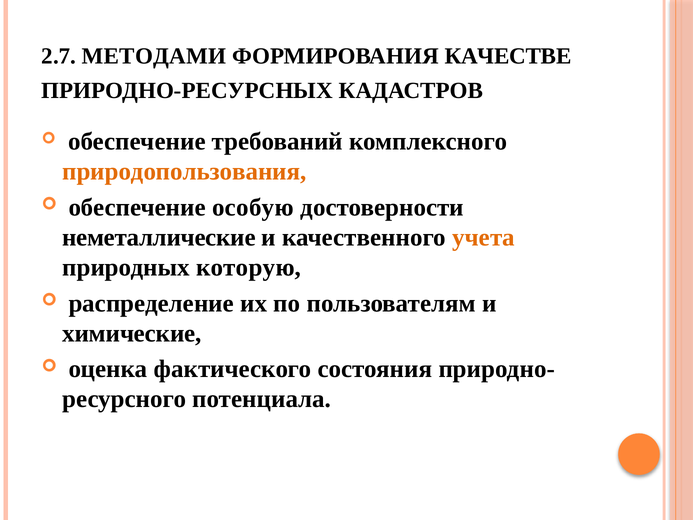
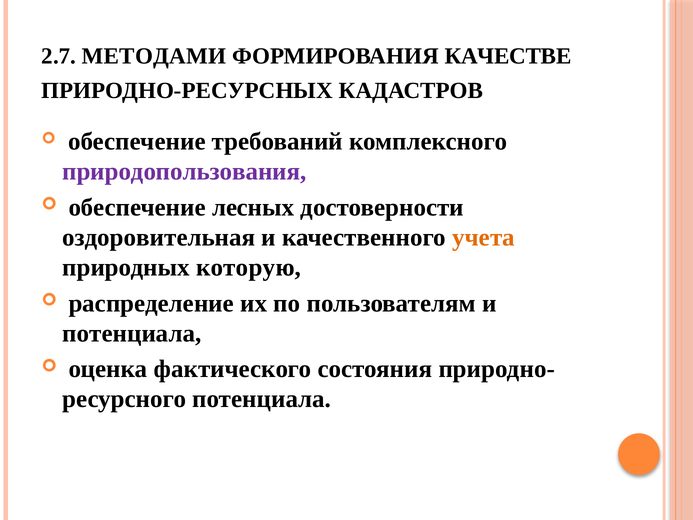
природопользования colour: orange -> purple (184, 172)
особую: особую -> лесных (253, 207)
неметаллические: неметаллические -> оздоровительная (159, 237)
химические: химические -> потенциала (132, 333)
